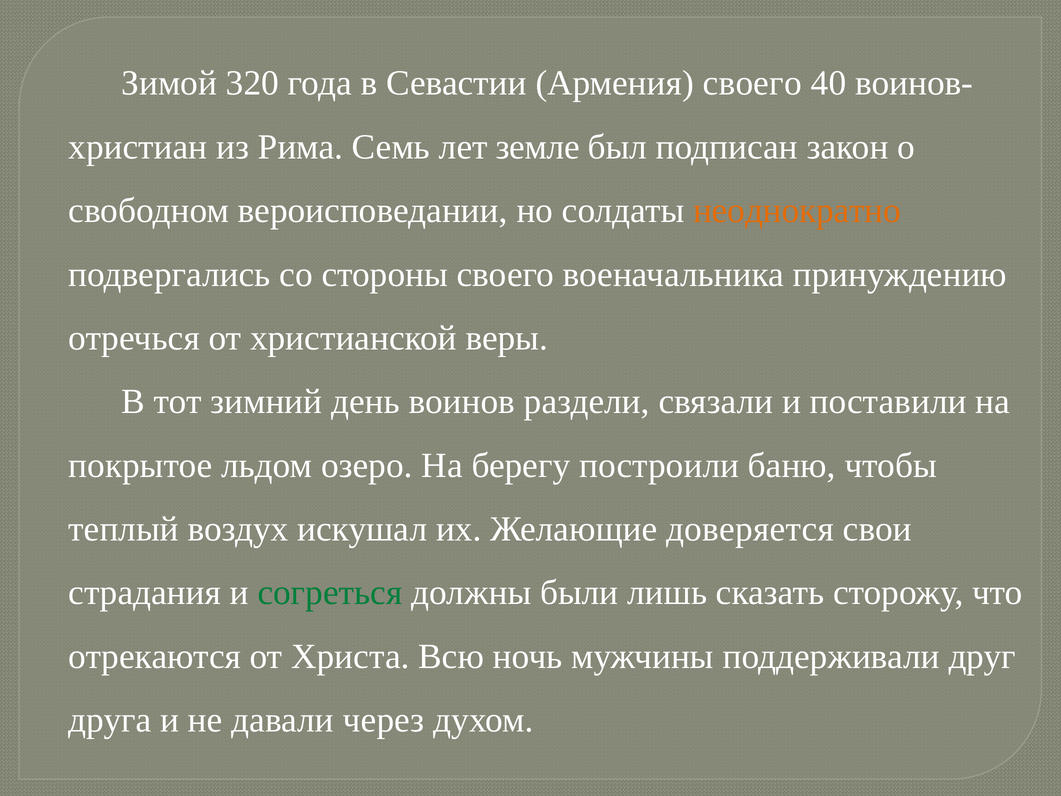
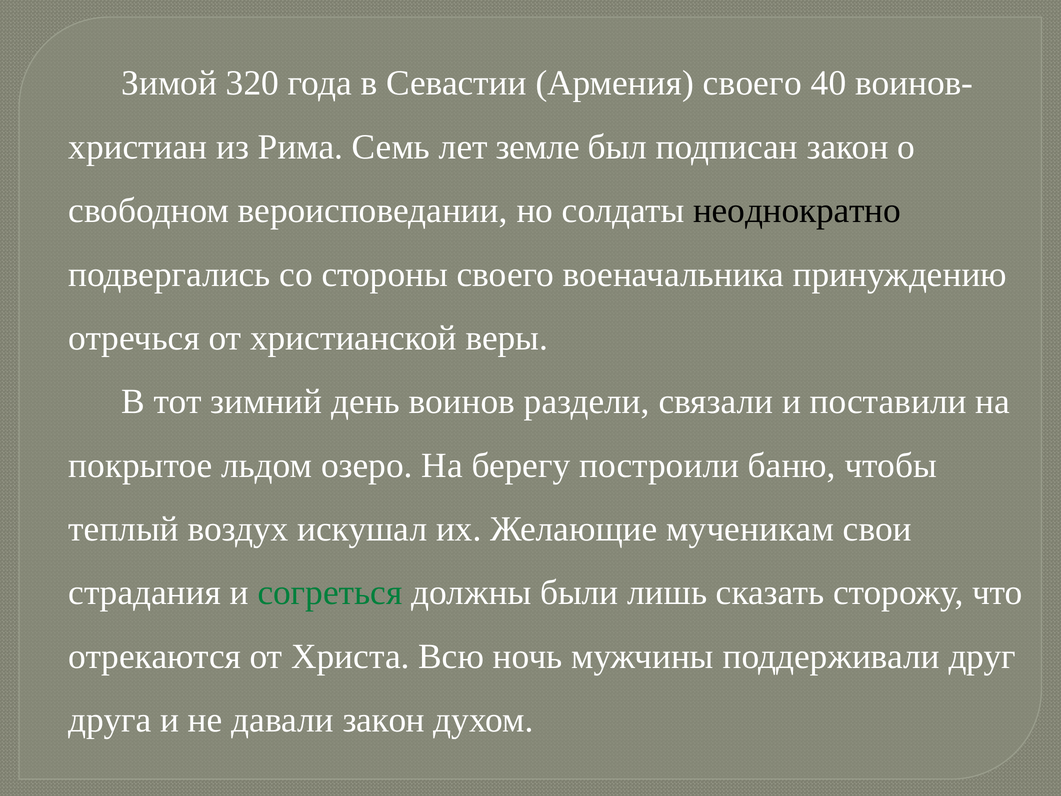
неоднократно colour: orange -> black (797, 211)
доверяется: доверяется -> мученикам (750, 529)
давали через: через -> закон (384, 720)
